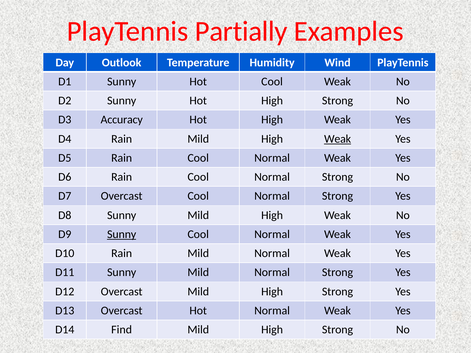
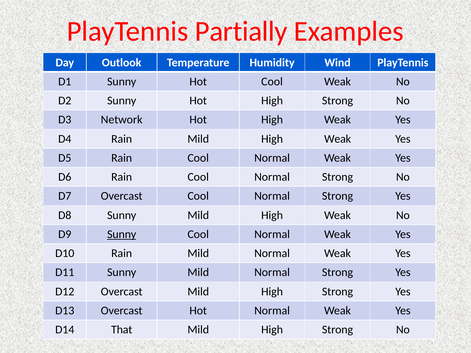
Accuracy: Accuracy -> Network (122, 120)
Weak underline: present -> none (338, 139)
Find: Find -> That (122, 330)
